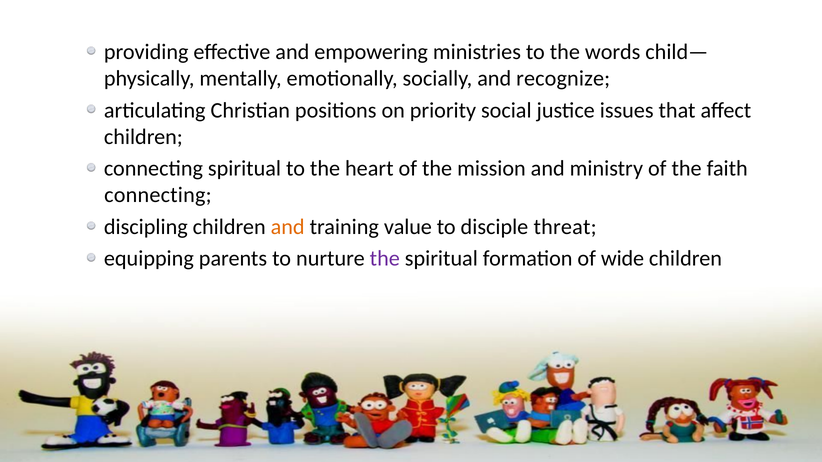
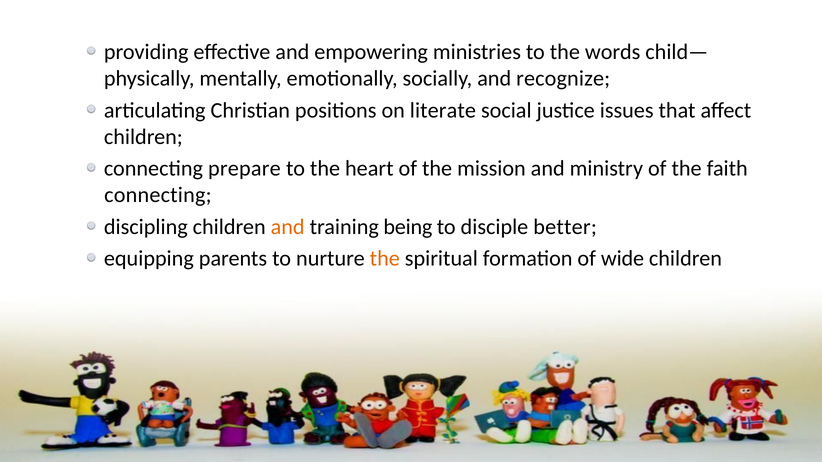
priority: priority -> literate (443, 110)
connecting spiritual: spiritual -> prepare (244, 169)
value: value -> being (408, 227)
threat: threat -> better (565, 227)
the colour: purple -> orange (385, 259)
